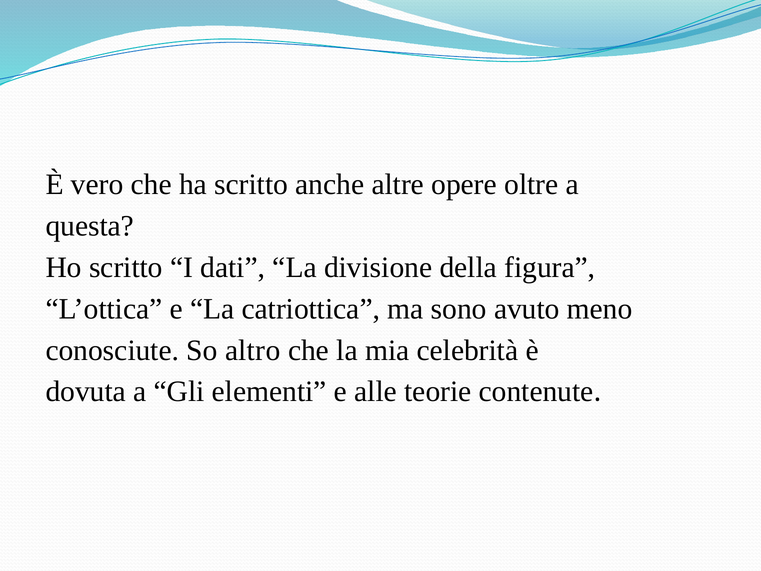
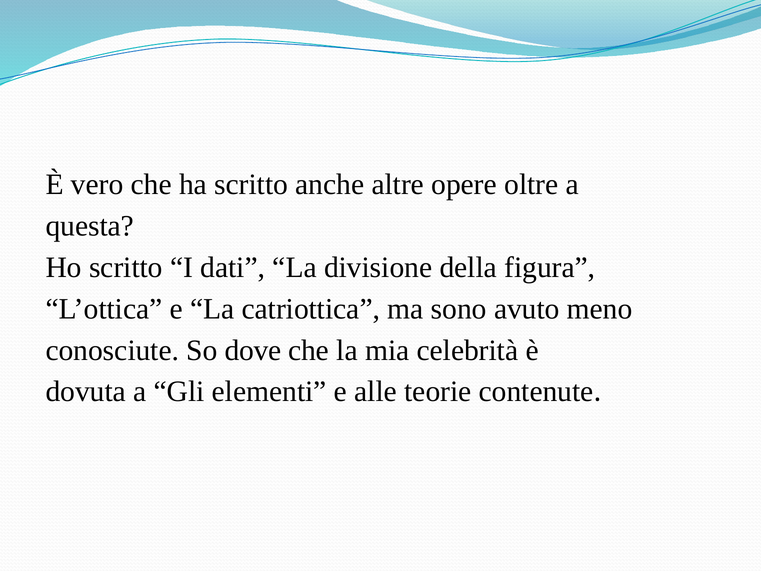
altro: altro -> dove (253, 350)
